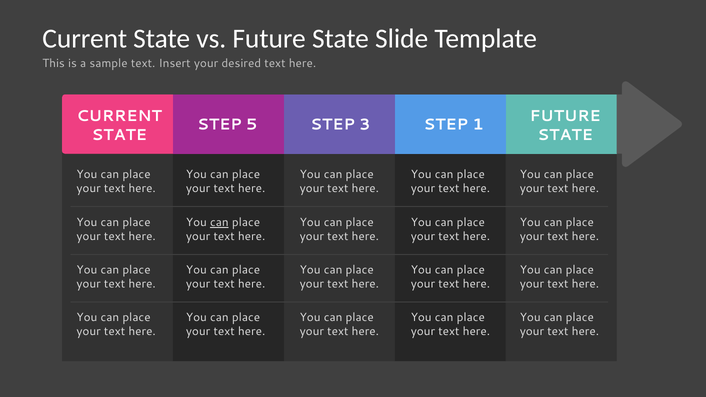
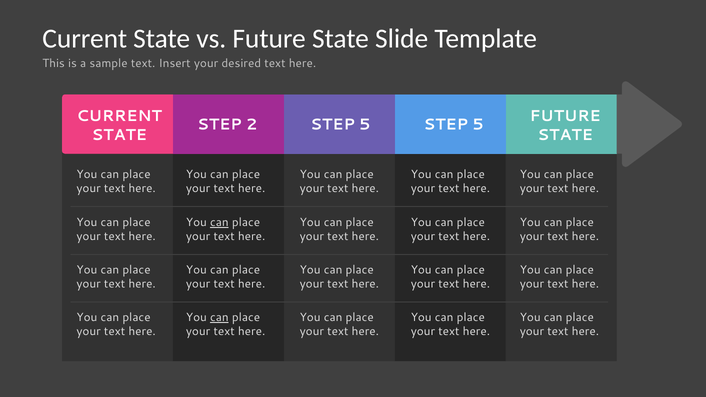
5: 5 -> 2 (252, 125)
3: 3 -> 5 (365, 125)
1: 1 -> 5 (478, 125)
can underline: none -> present (219, 318)
